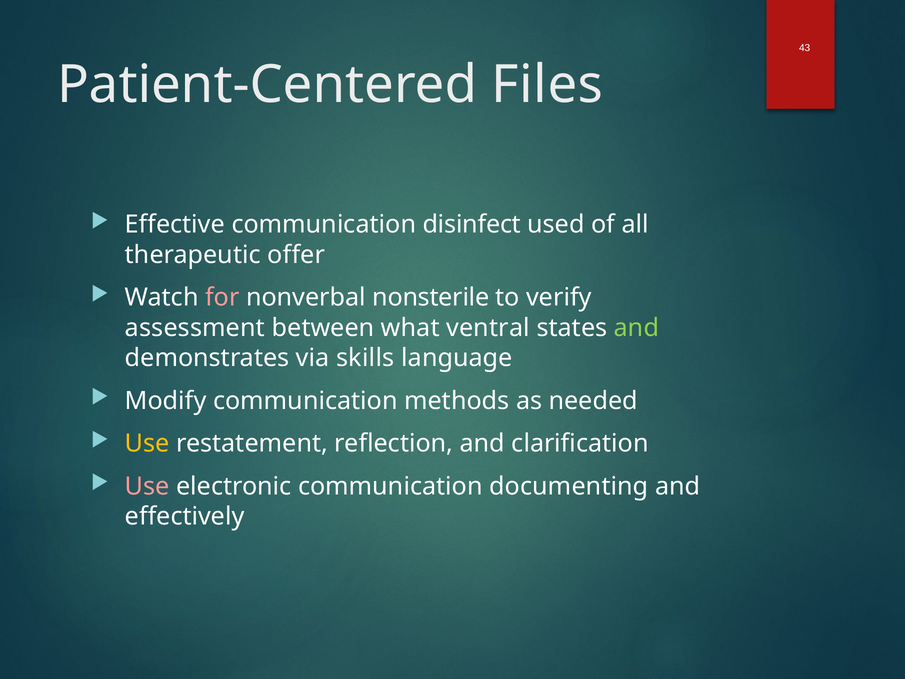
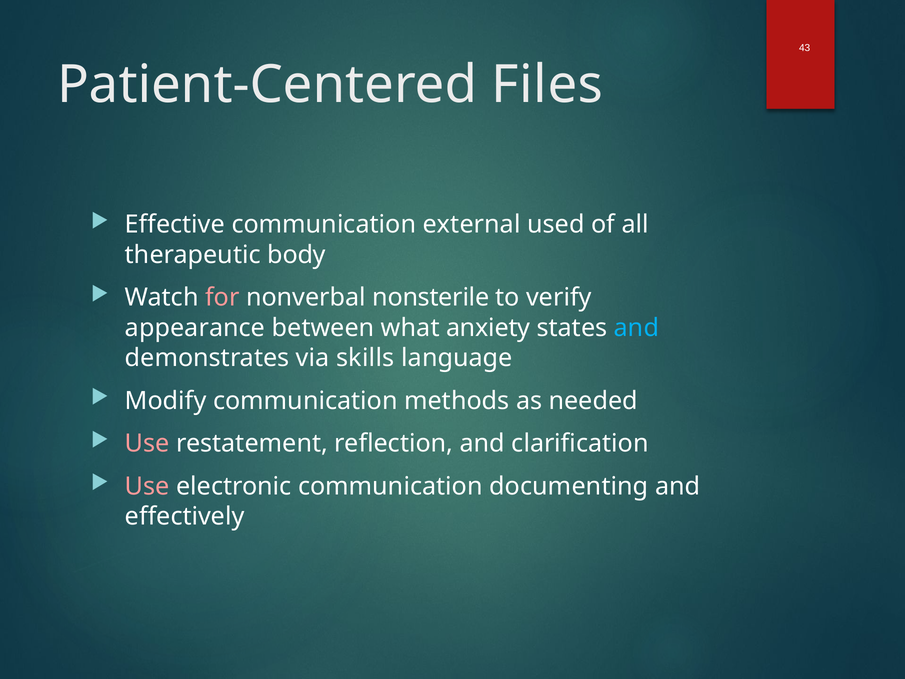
disinfect: disinfect -> external (472, 225)
offer: offer -> body (296, 255)
assessment: assessment -> appearance (195, 328)
ventral: ventral -> anxiety (488, 328)
and colour: light green -> light blue (636, 328)
Use colour: yellow -> pink (147, 443)
